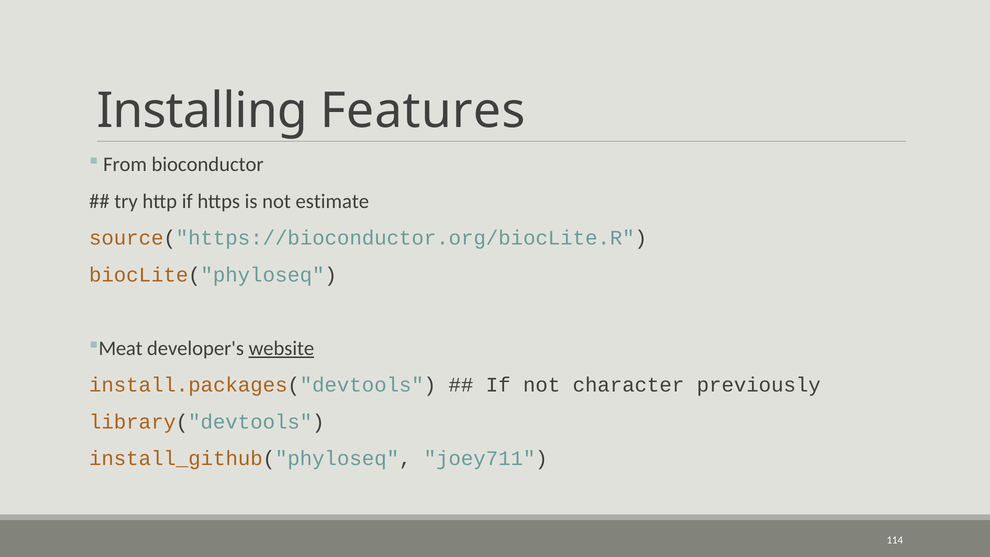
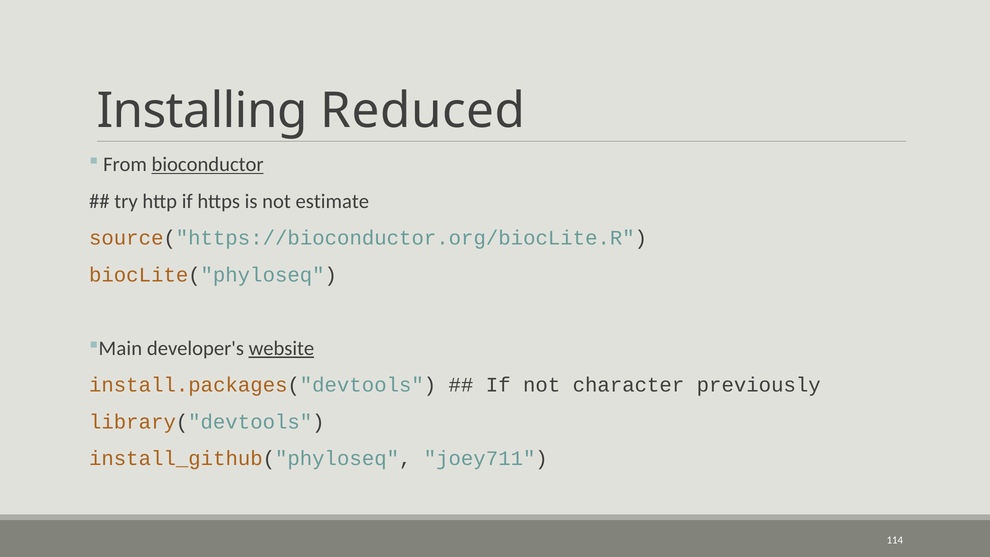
Features: Features -> Reduced (423, 111)
bioconductor underline: none -> present (208, 165)
Meat: Meat -> Main (120, 348)
